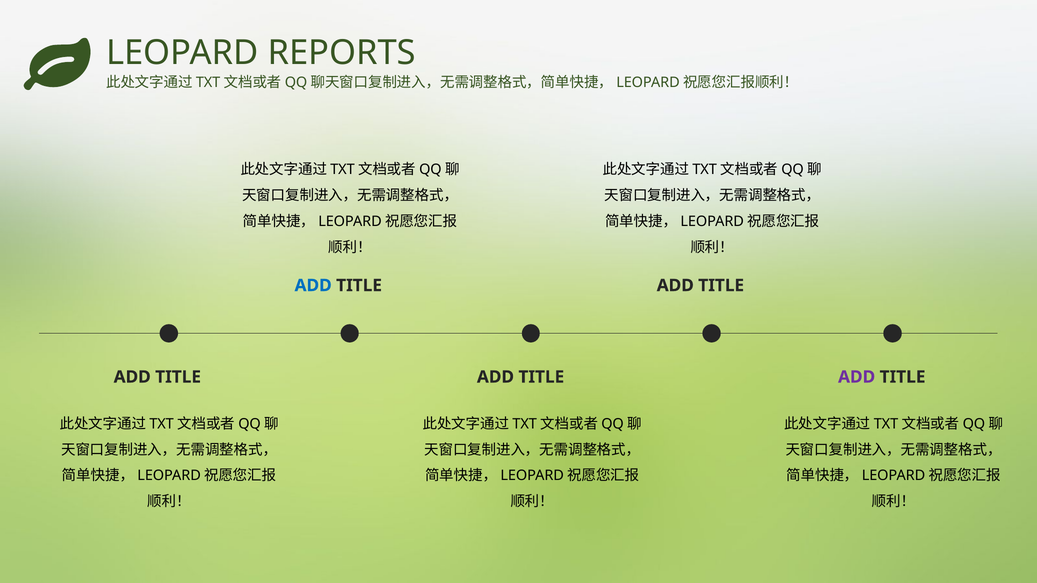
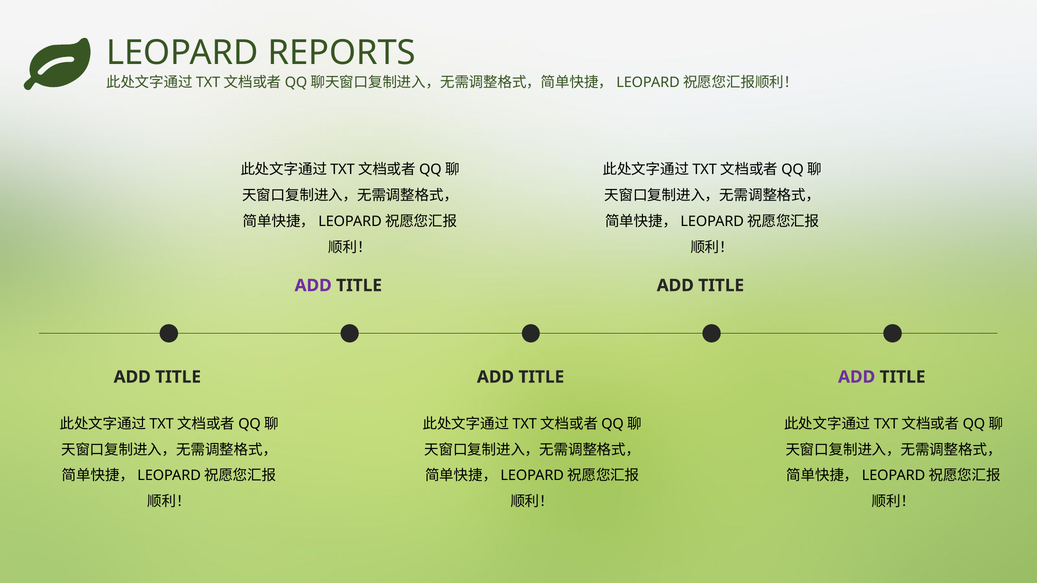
ADD colour: blue -> purple (313, 286)
